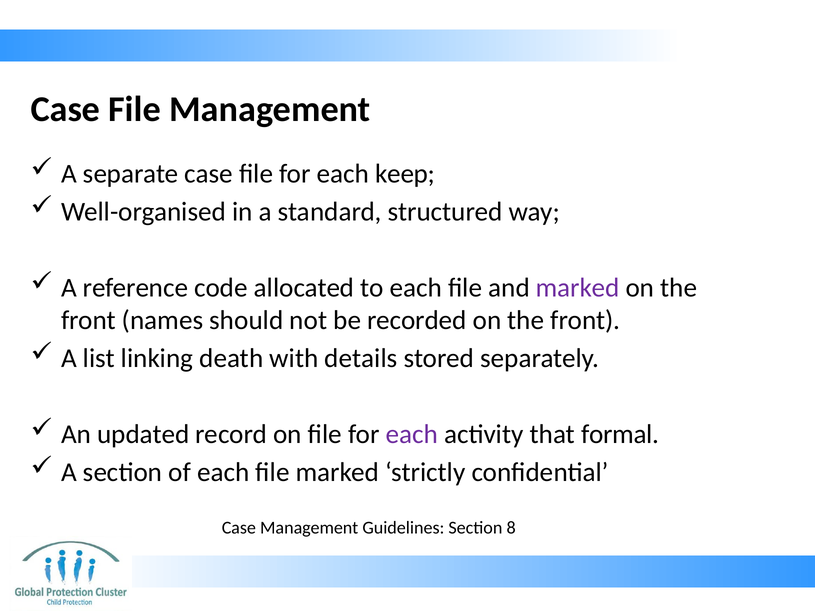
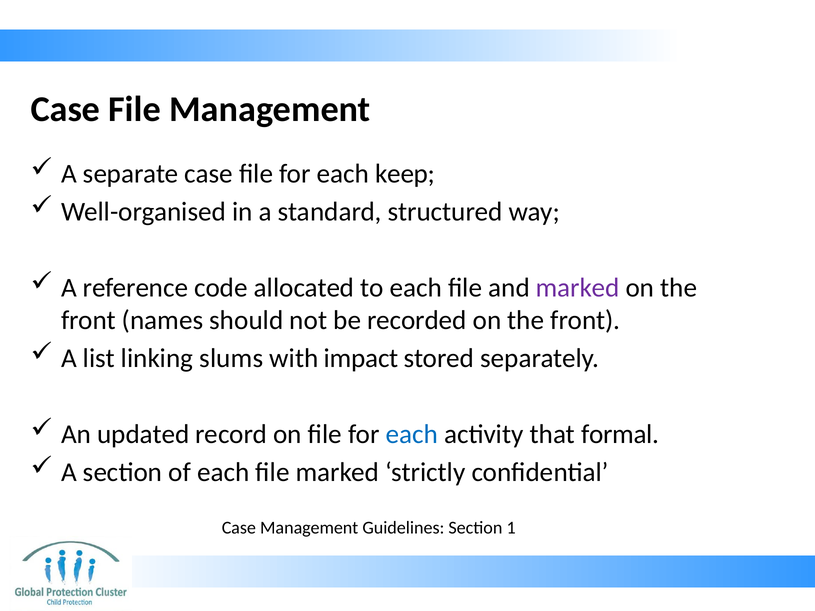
death: death -> slums (231, 359)
details: details -> impact (361, 359)
each colour: purple -> blue (412, 435)
8: 8 -> 1 (511, 528)
